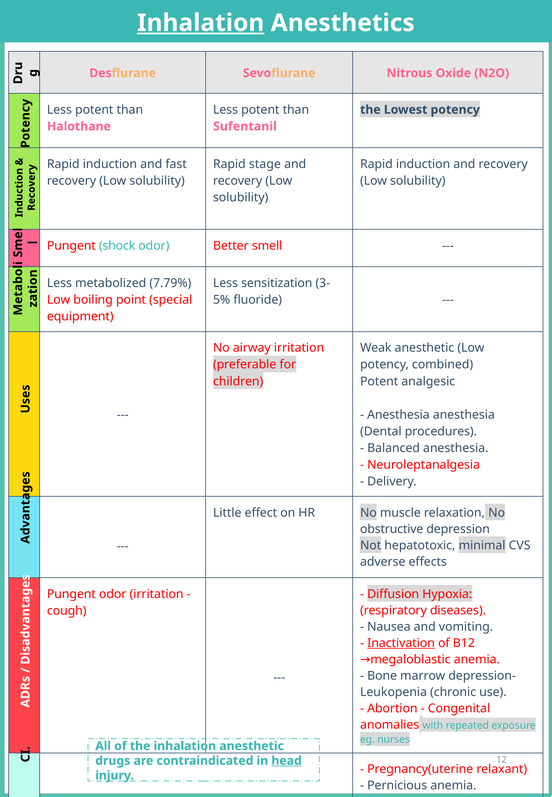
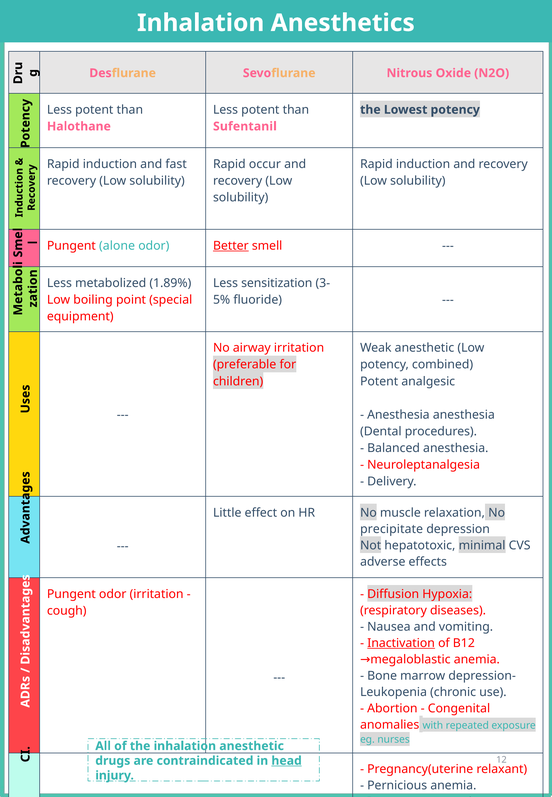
Inhalation underline: present -> none (201, 23)
stage: stage -> occur (265, 164)
shock: shock -> alone (117, 246)
Better underline: none -> present (231, 246)
7.79%: 7.79% -> 1.89% (170, 283)
obstructive: obstructive -> precipitate (392, 529)
